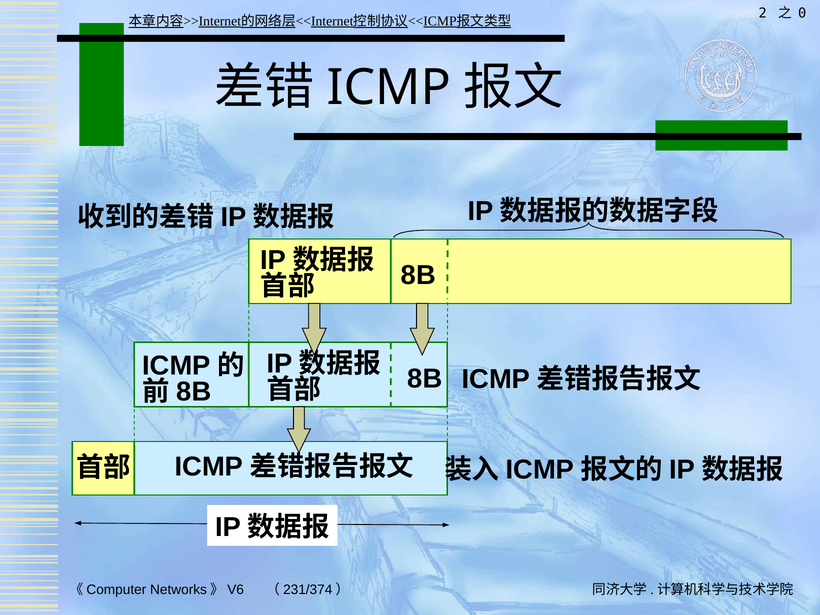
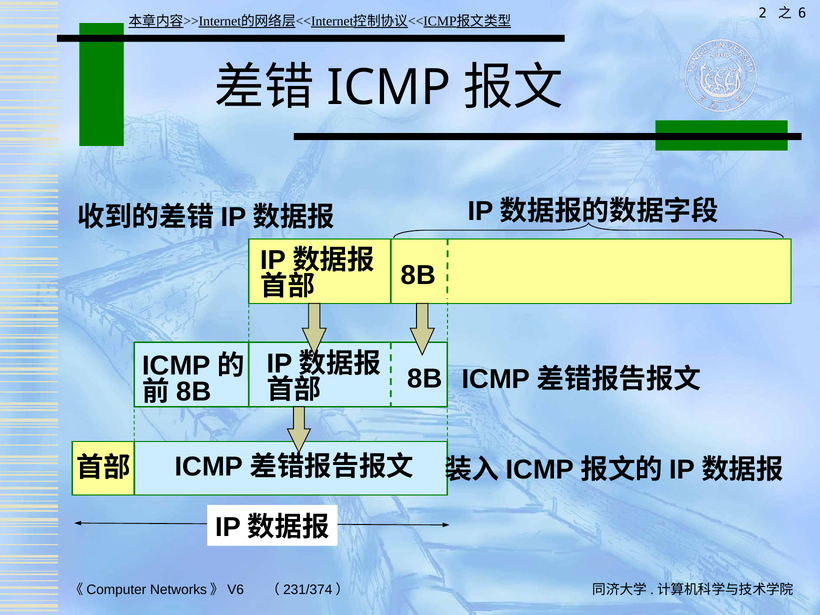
0: 0 -> 6 (802, 13)
